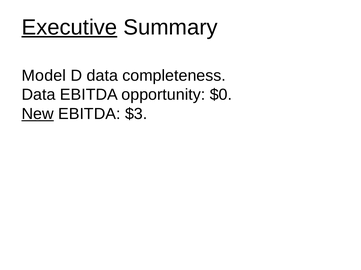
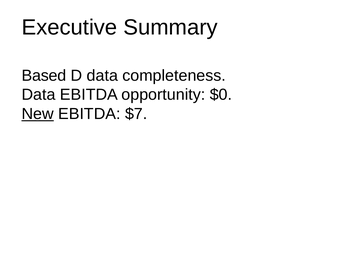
Executive underline: present -> none (69, 27)
Model: Model -> Based (44, 76)
$3: $3 -> $7 (136, 114)
